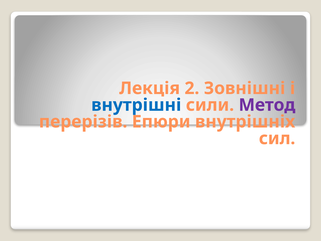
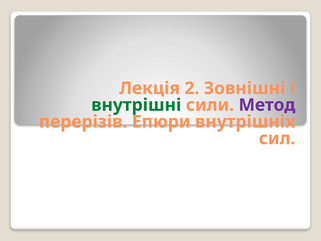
внутрішні colour: blue -> green (136, 105)
